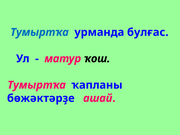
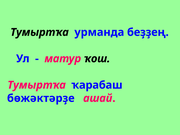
Тумыртҡа colour: blue -> black (40, 32)
булғас: булғас -> беҙҙең (148, 32)
ҡапланы: ҡапланы -> ҡарабаш (97, 85)
